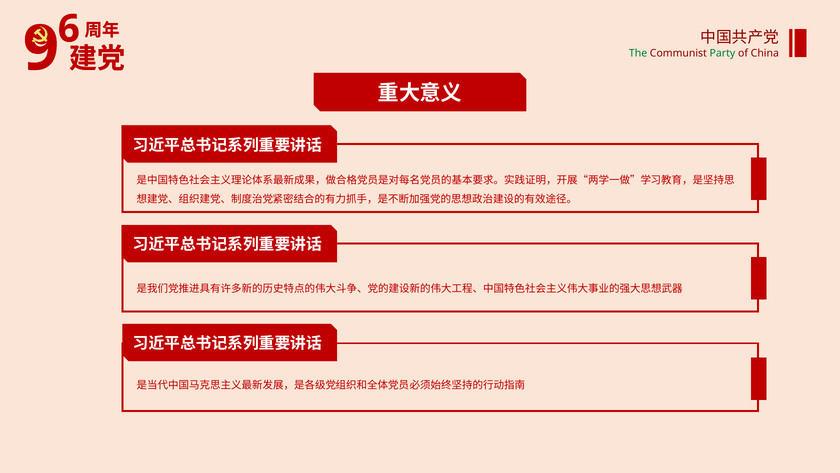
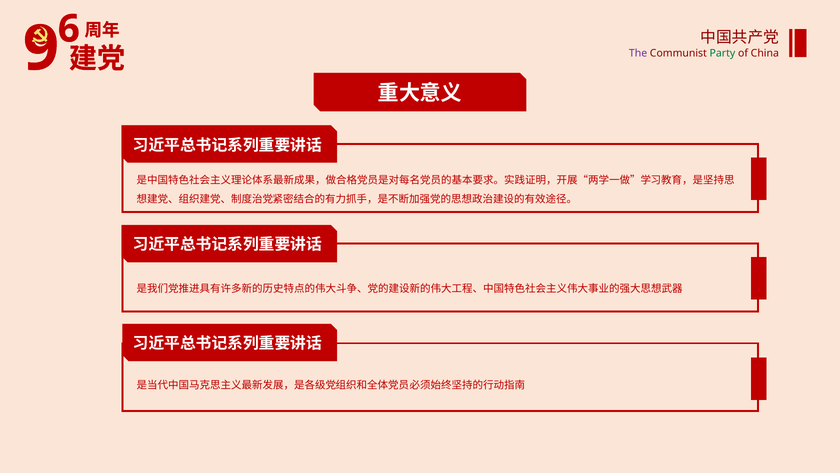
The colour: green -> purple (638, 53)
